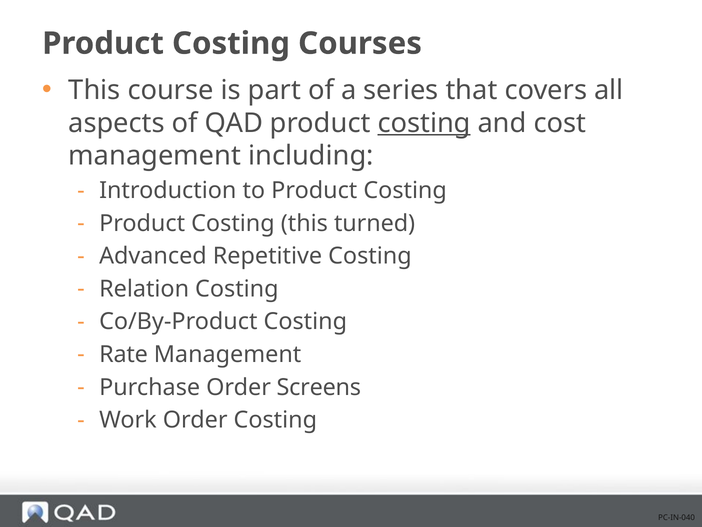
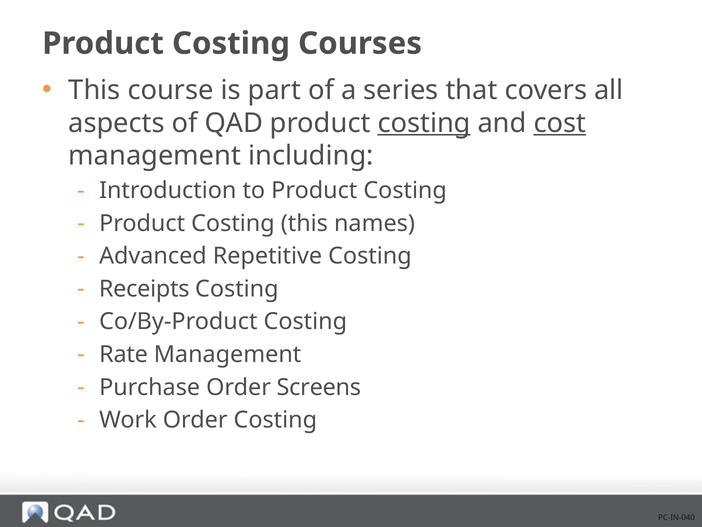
cost underline: none -> present (560, 123)
turned: turned -> names (374, 223)
Relation: Relation -> Receipts (144, 289)
